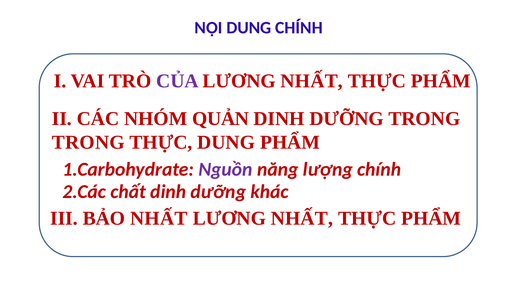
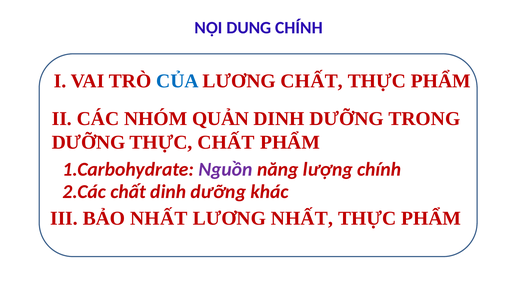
CỦA colour: purple -> blue (177, 81)
NHẤT: NHẤT -> CHẤT (312, 81)
TRONG: TRONG -> DƯỠNG (88, 142)
THỰC DUNG: DUNG -> CHẤT (226, 142)
